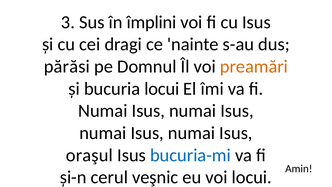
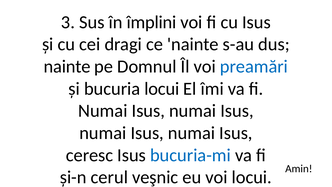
părăsi: părăsi -> nainte (67, 66)
preamări colour: orange -> blue (254, 66)
oraşul: oraşul -> ceresc (90, 155)
